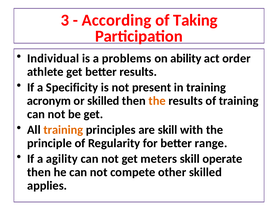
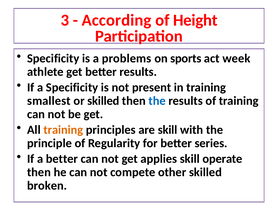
Taking: Taking -> Height (195, 20)
Individual: Individual -> Specificity (53, 58)
ability: ability -> sports (186, 58)
order: order -> week (236, 58)
acronym: acronym -> smallest (49, 101)
the colour: orange -> blue (157, 101)
range: range -> series (211, 143)
a agility: agility -> better (62, 158)
meters: meters -> applies (159, 158)
applies: applies -> broken (47, 185)
